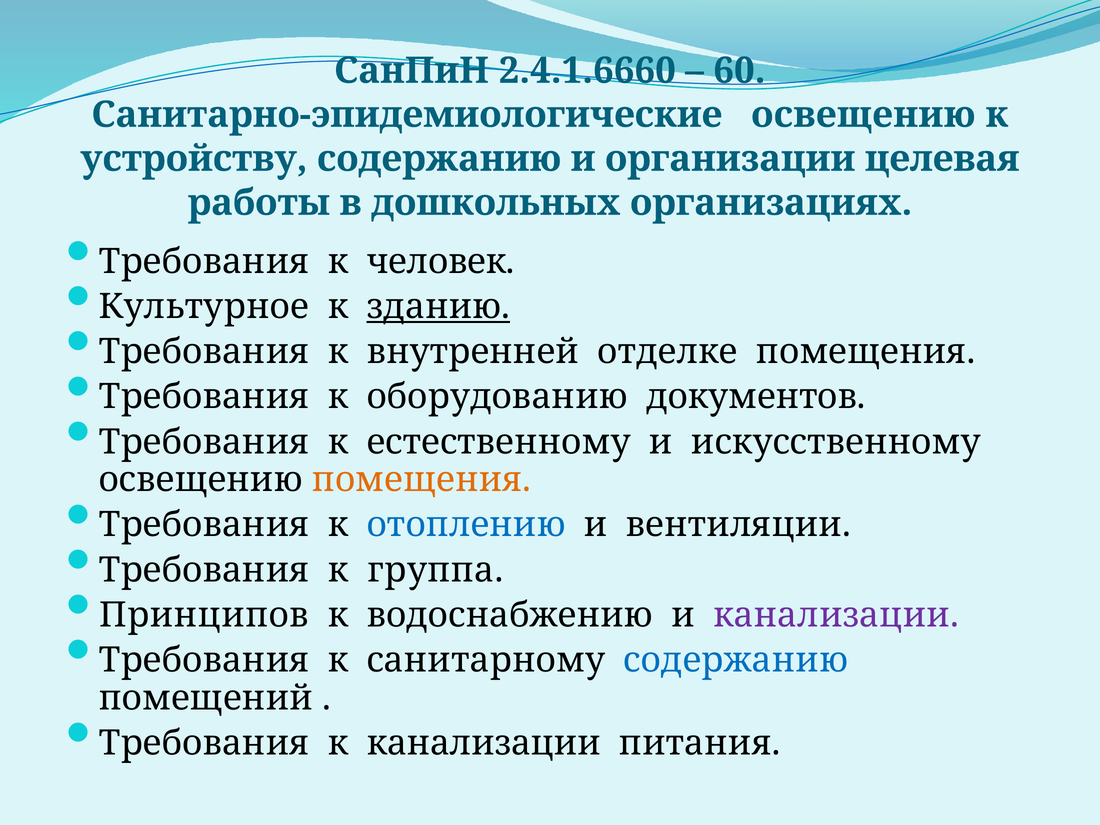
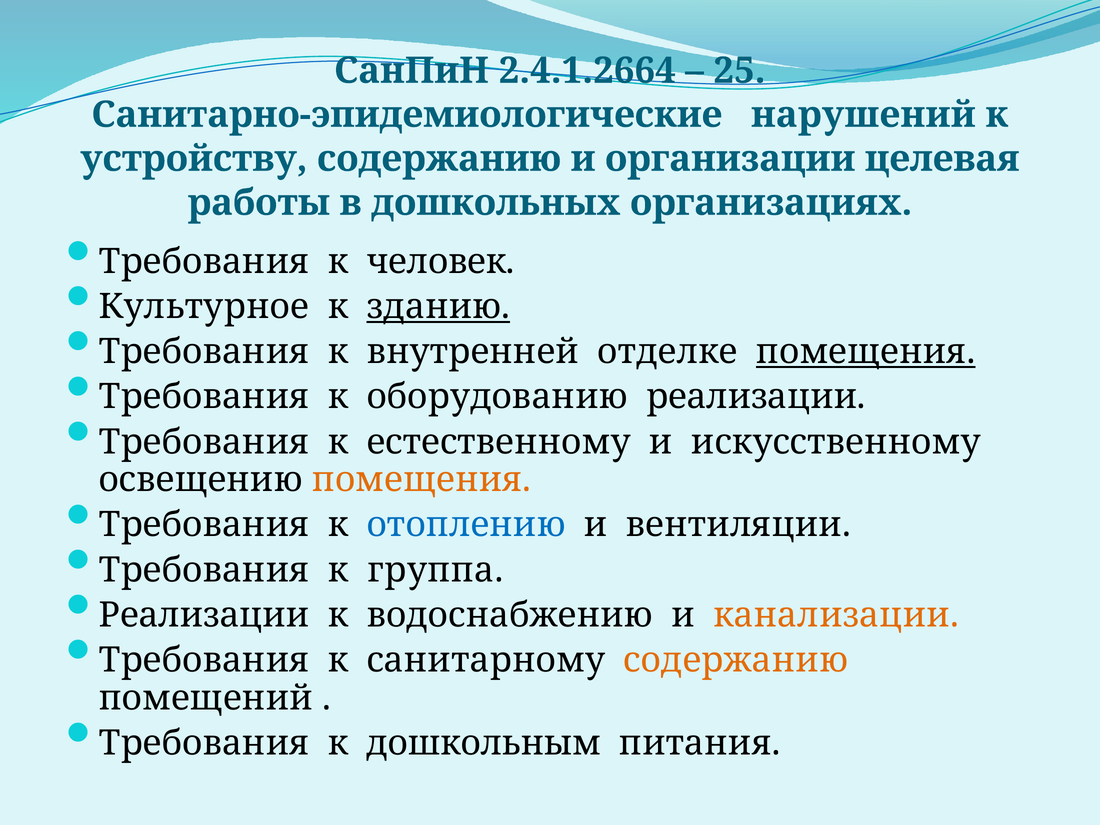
2.4.1.6660: 2.4.1.6660 -> 2.4.1.2664 (587, 71)
60: 60 -> 25 (739, 71)
Санитарно-эпидемиологические освещению: освещению -> нарушений (863, 115)
помещения underline: none -> present (866, 352)
оборудованию документов: документов -> реализации (756, 397)
Принципов: Принципов -> Реализации (204, 615)
канализации colour: purple -> orange (836, 615)
содержанию colour: blue -> orange (736, 660)
к канализации: канализации -> дошкольным (484, 743)
